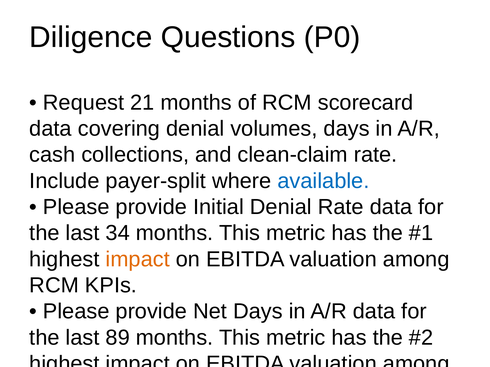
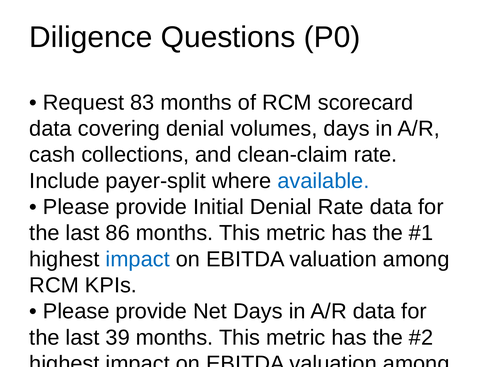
21: 21 -> 83 (142, 103)
34: 34 -> 86 (118, 233)
impact colour: orange -> blue (138, 260)
89: 89 -> 39 (118, 338)
